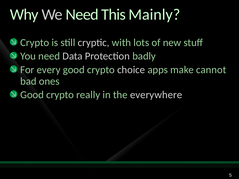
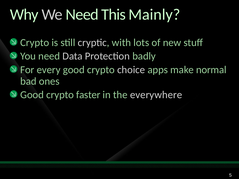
cannot: cannot -> normal (211, 70)
really: really -> faster (88, 95)
